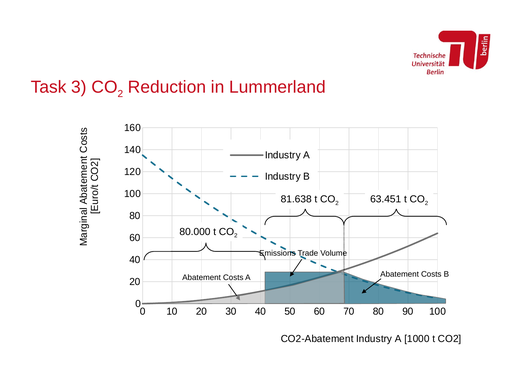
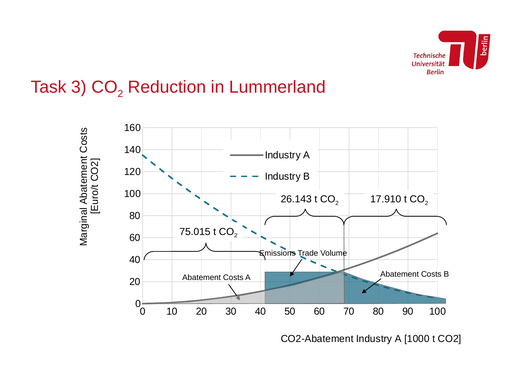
81.638: 81.638 -> 26.143 (296, 199)
63.451: 63.451 -> 17.910 (386, 199)
80.000: 80.000 -> 75.015 (195, 232)
